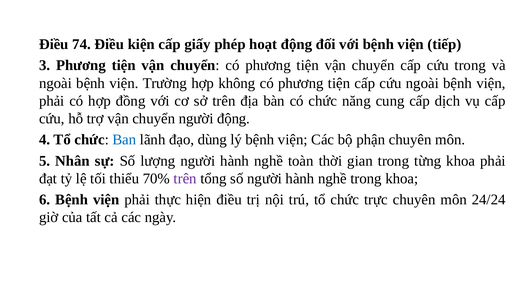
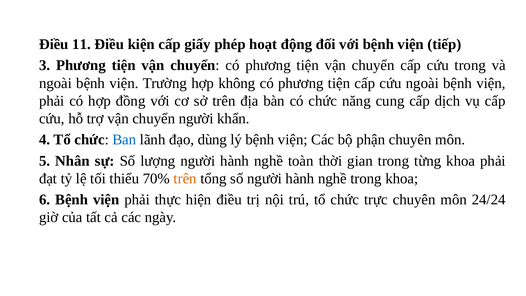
74: 74 -> 11 (82, 44)
người động: động -> khẩn (233, 119)
trên colour: purple -> orange (185, 179)
